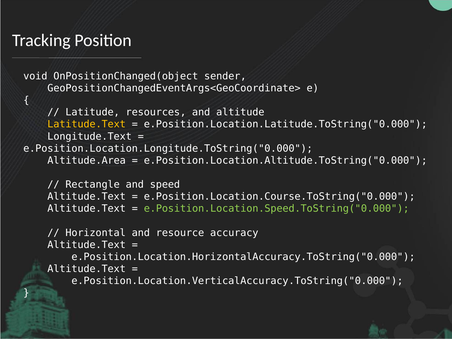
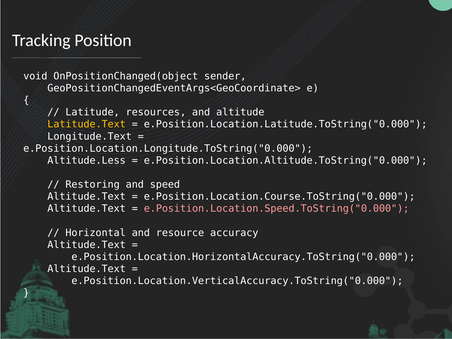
Altitude.Area: Altitude.Area -> Altitude.Less (87, 160)
Rectangle: Rectangle -> Restoring (93, 185)
e.Position.Location.Speed.ToString("0.000 colour: light green -> pink (277, 209)
